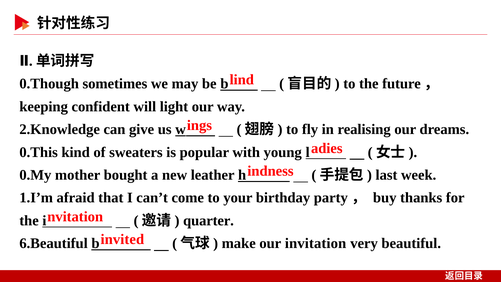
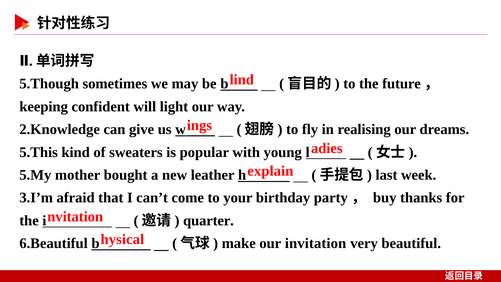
0.Though: 0.Though -> 5.Though (49, 84)
0.This: 0.This -> 5.This (39, 152)
indness: indness -> explain (270, 171)
0.My: 0.My -> 5.My (35, 175)
1.I’m: 1.I’m -> 3.I’m (36, 198)
invited: invited -> hysical (122, 239)
